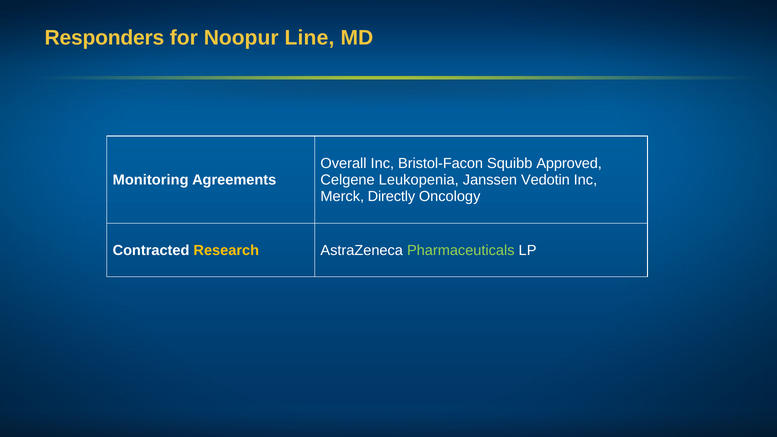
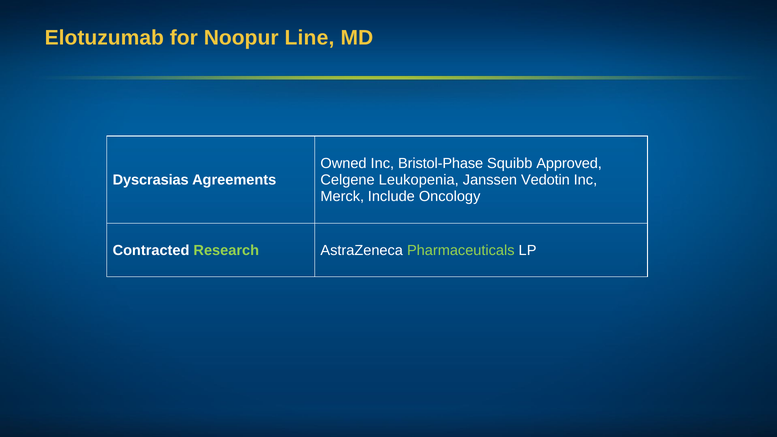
Responders: Responders -> Elotuzumab (104, 38)
Overall: Overall -> Owned (344, 164)
Bristol-Facon: Bristol-Facon -> Bristol-Phase (441, 164)
Monitoring: Monitoring -> Dyscrasias (151, 180)
Directly: Directly -> Include (391, 196)
Research colour: yellow -> light green (226, 250)
